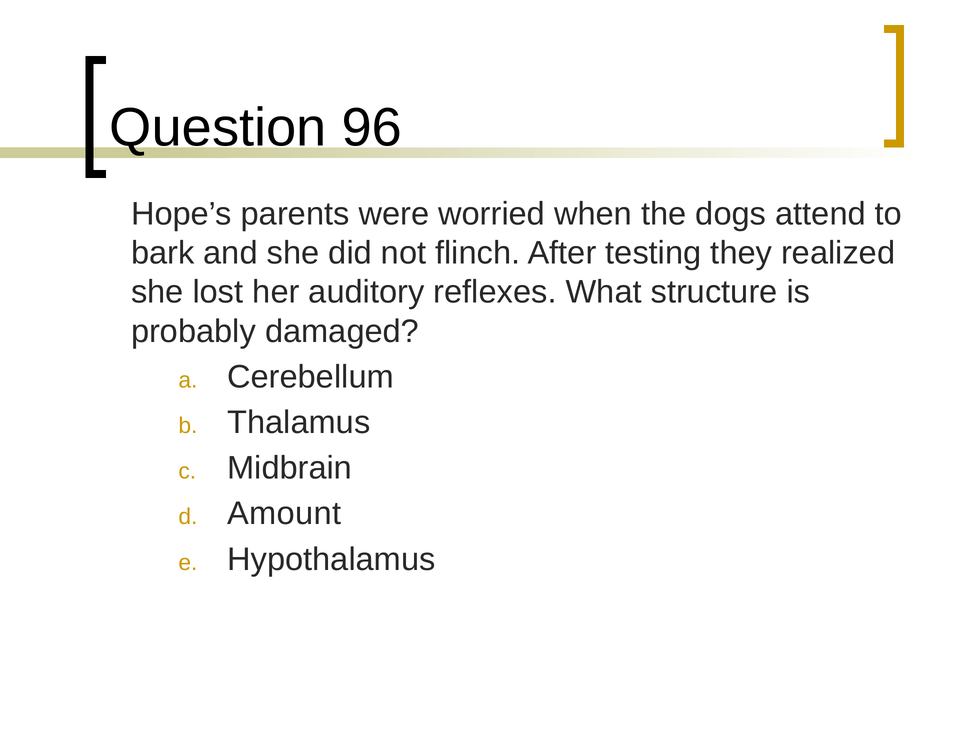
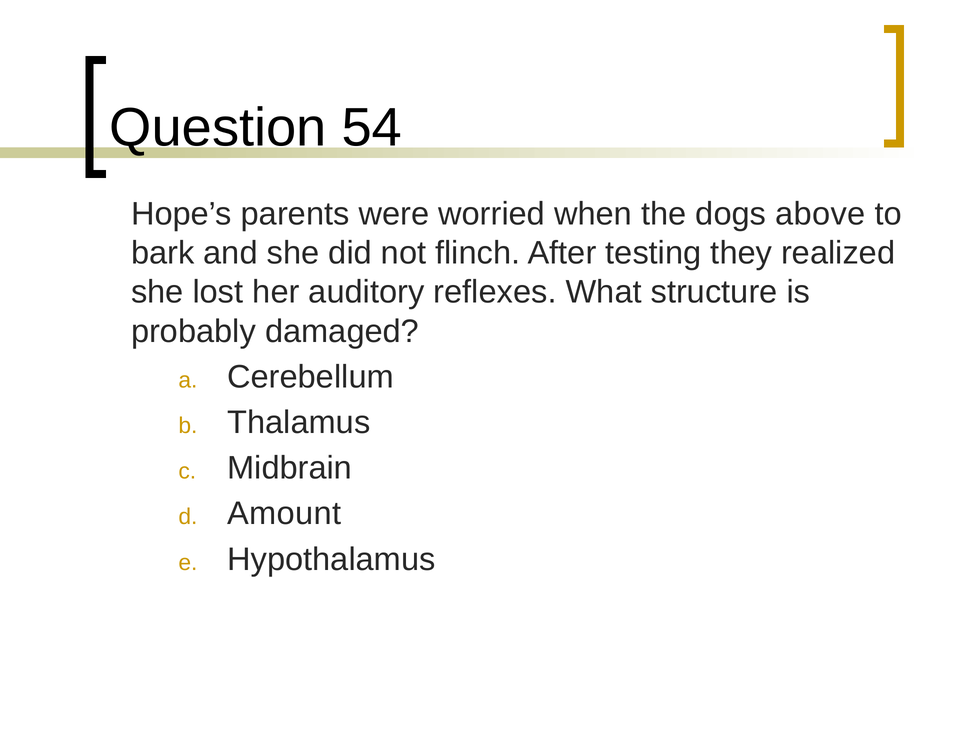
96: 96 -> 54 (372, 128)
attend: attend -> above (820, 214)
